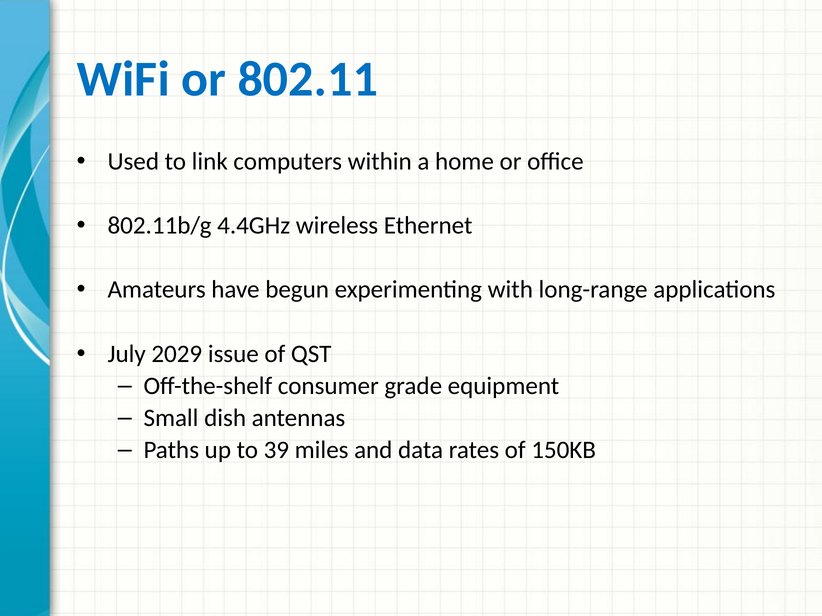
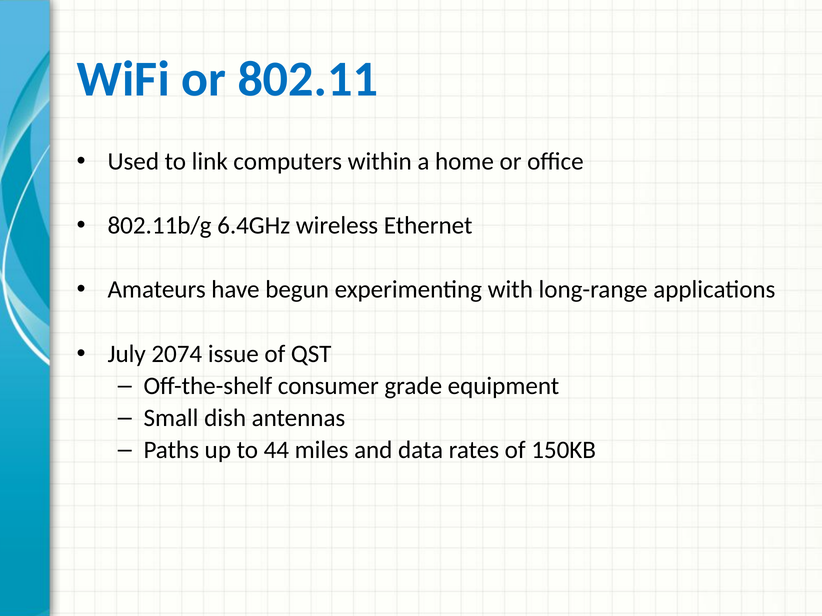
4.4GHz: 4.4GHz -> 6.4GHz (254, 226)
2029: 2029 -> 2074 (177, 354)
39: 39 -> 44 (276, 450)
